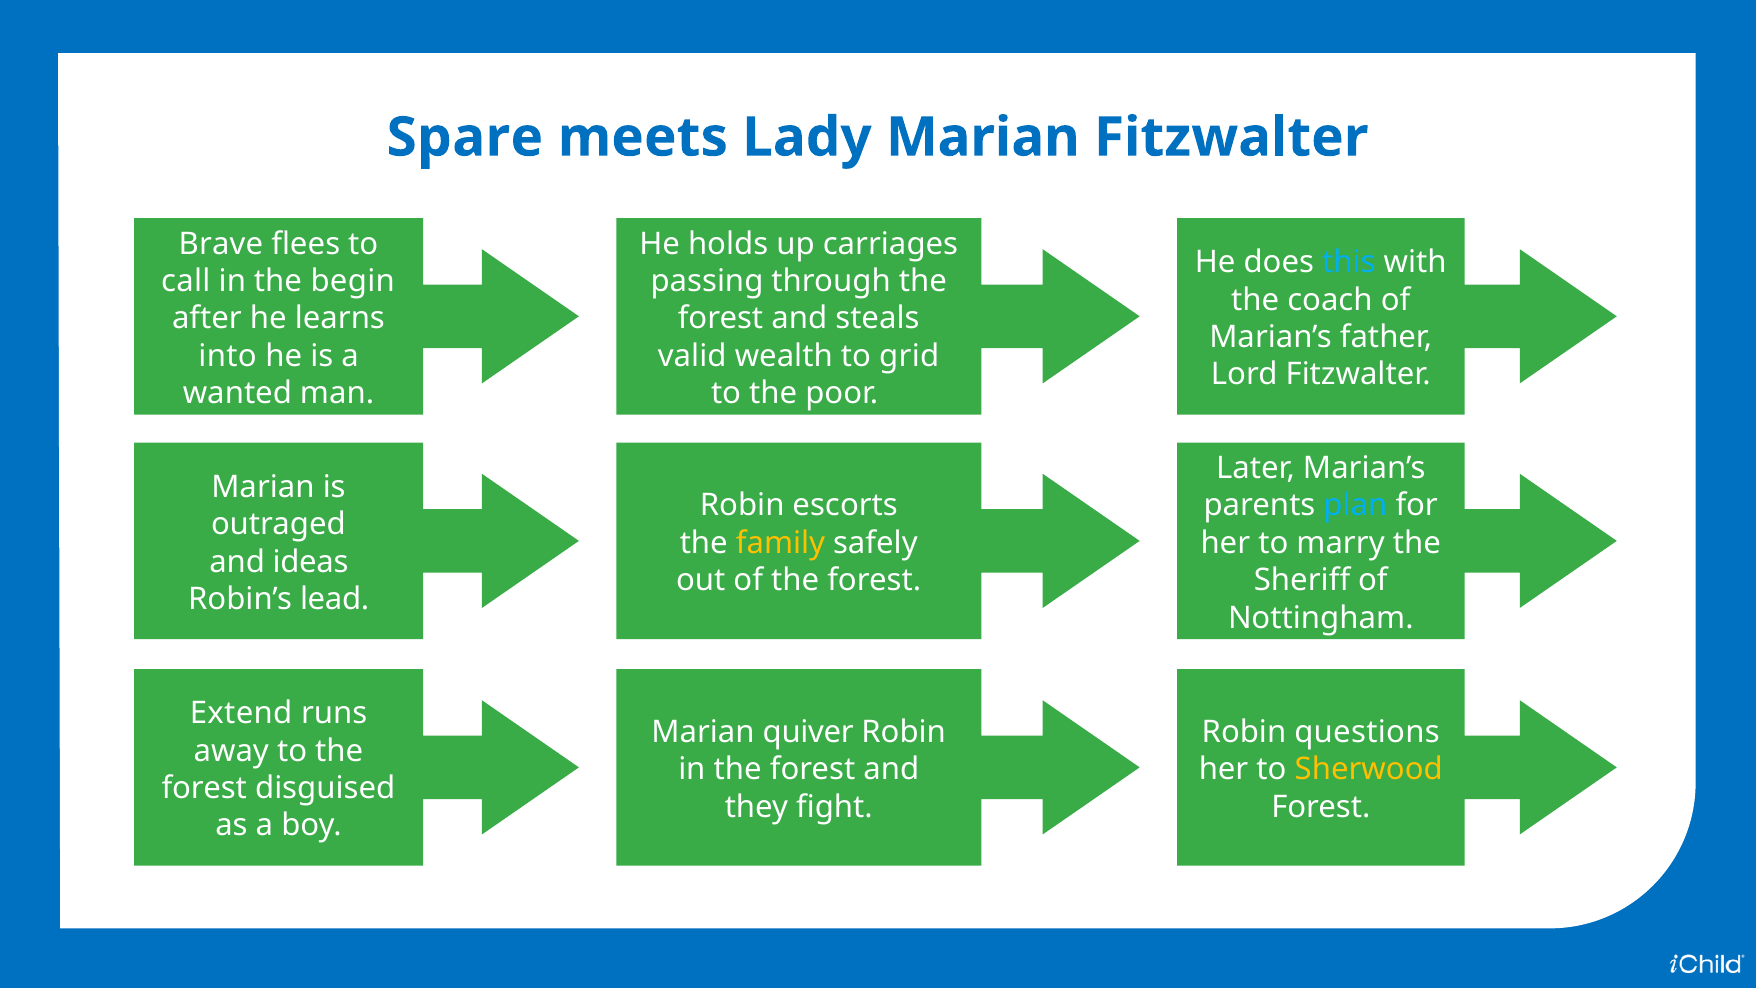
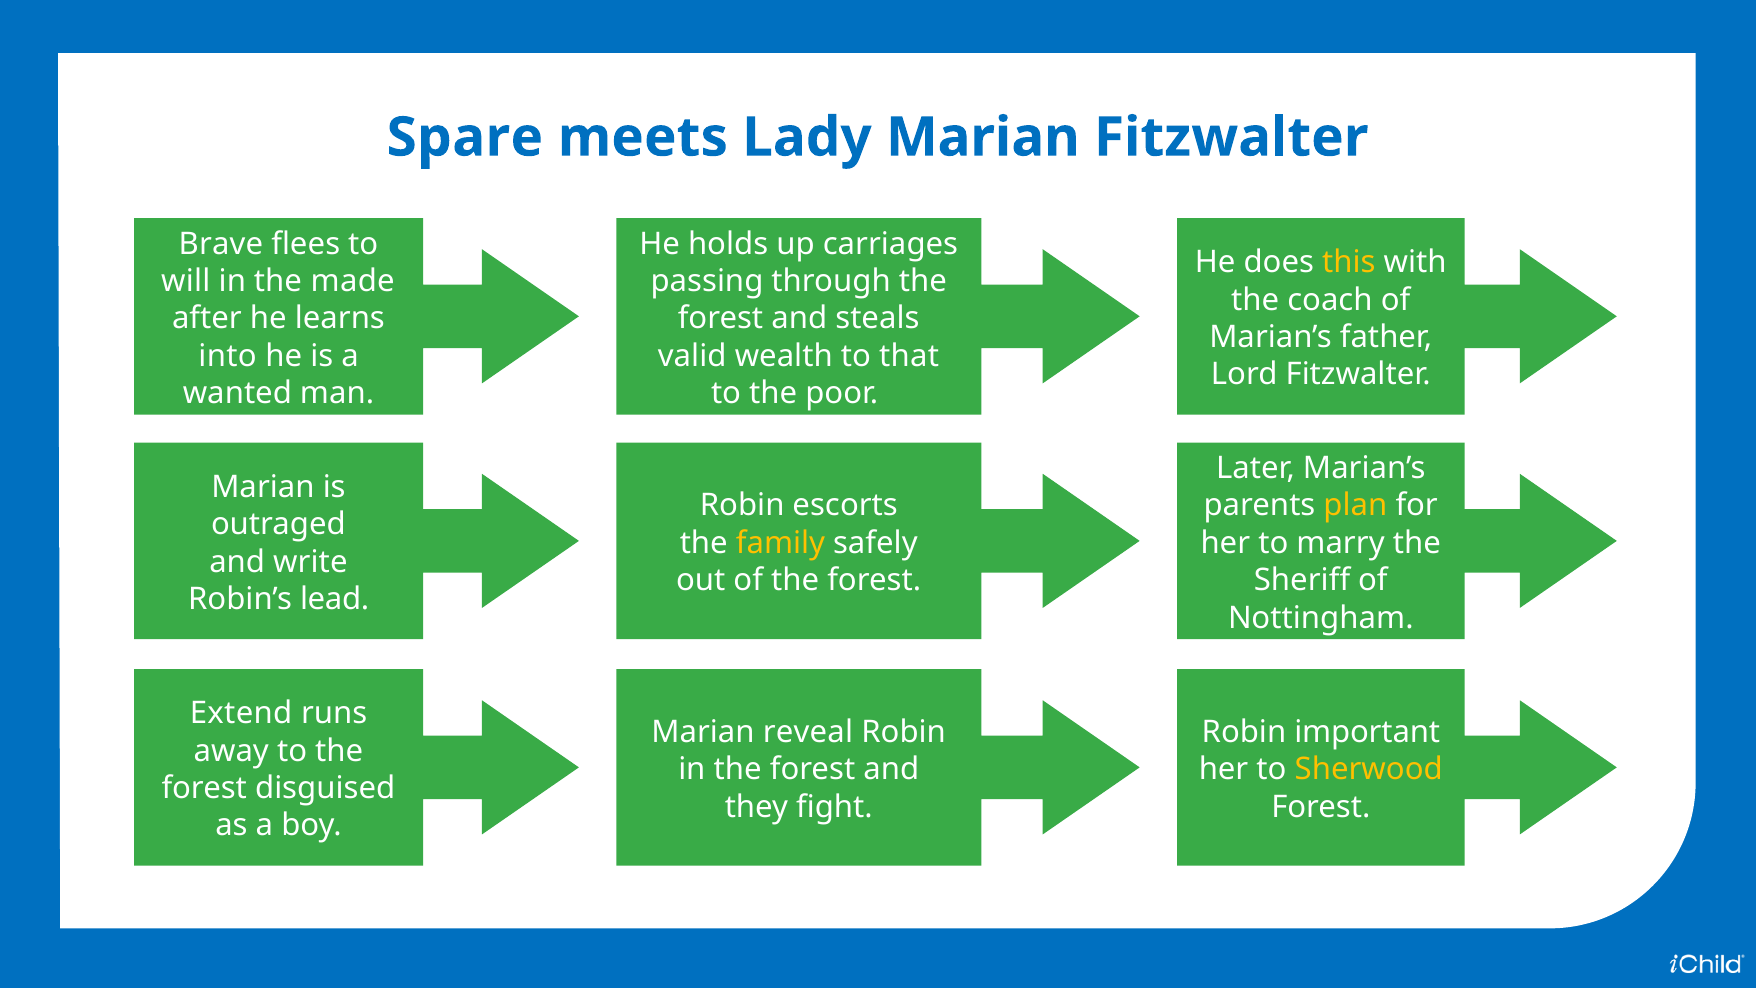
this colour: light blue -> yellow (1349, 262)
call: call -> will (186, 281)
begin: begin -> made (353, 281)
grid: grid -> that (909, 356)
plan colour: light blue -> yellow (1355, 506)
ideas: ideas -> write (310, 562)
quiver: quiver -> reveal (808, 732)
questions: questions -> important (1367, 732)
